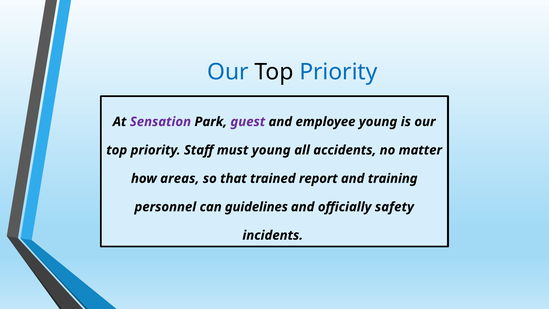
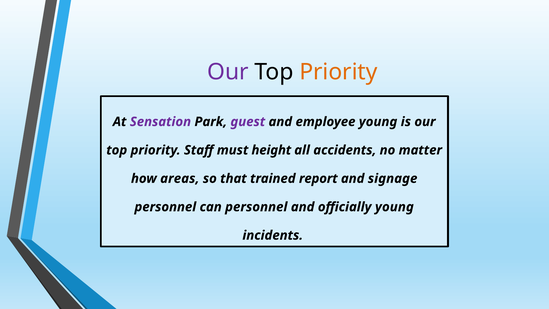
Our colour: blue -> purple (228, 72)
Priority colour: blue -> orange (338, 72)
must young: young -> height (271, 150)
training: training -> signage (393, 178)
can guidelines: guidelines -> personnel (256, 207)
officially safety: safety -> young (394, 207)
